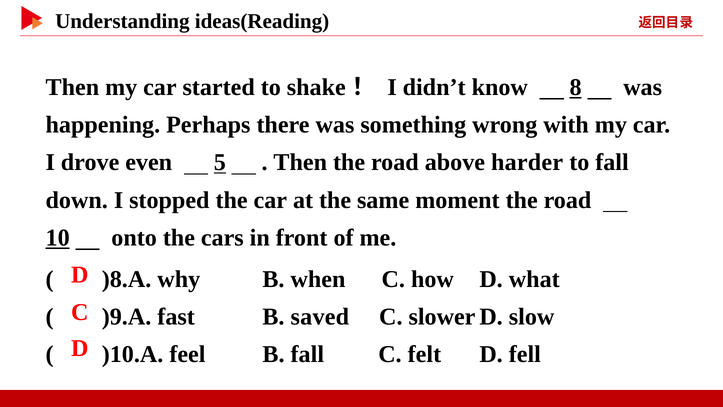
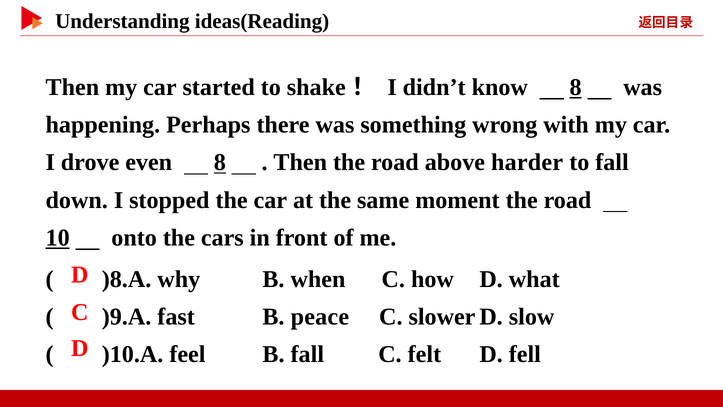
even 5: 5 -> 8 (220, 162)
saved: saved -> peace (320, 316)
